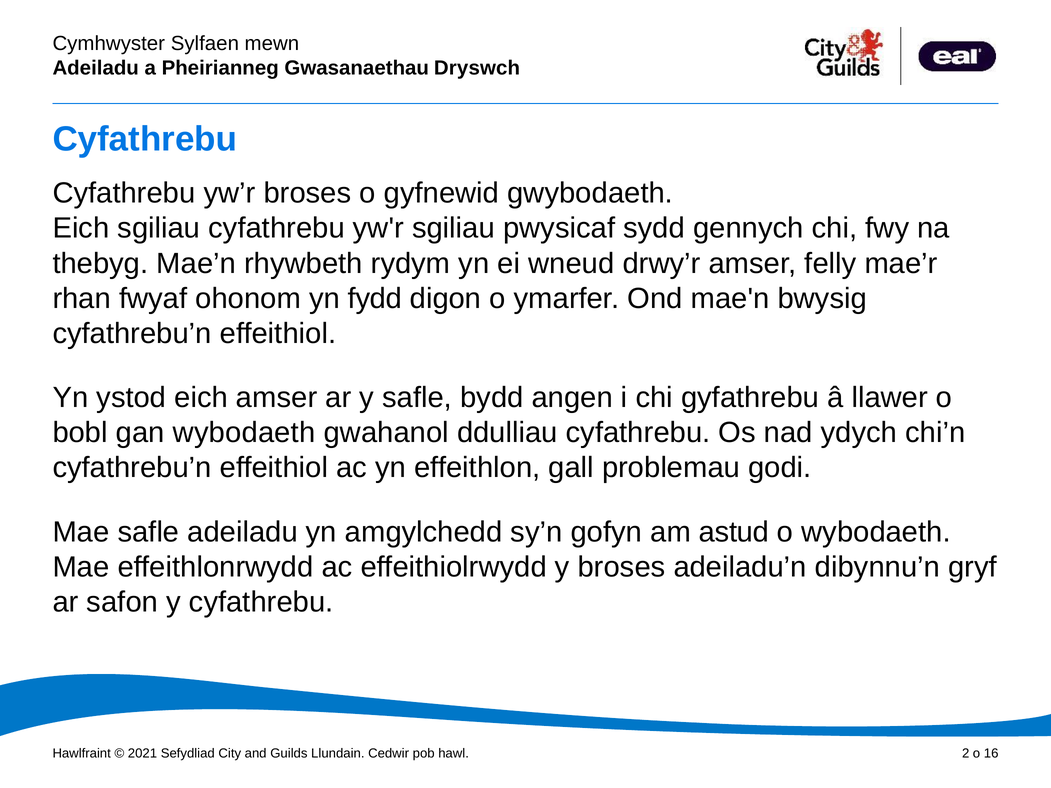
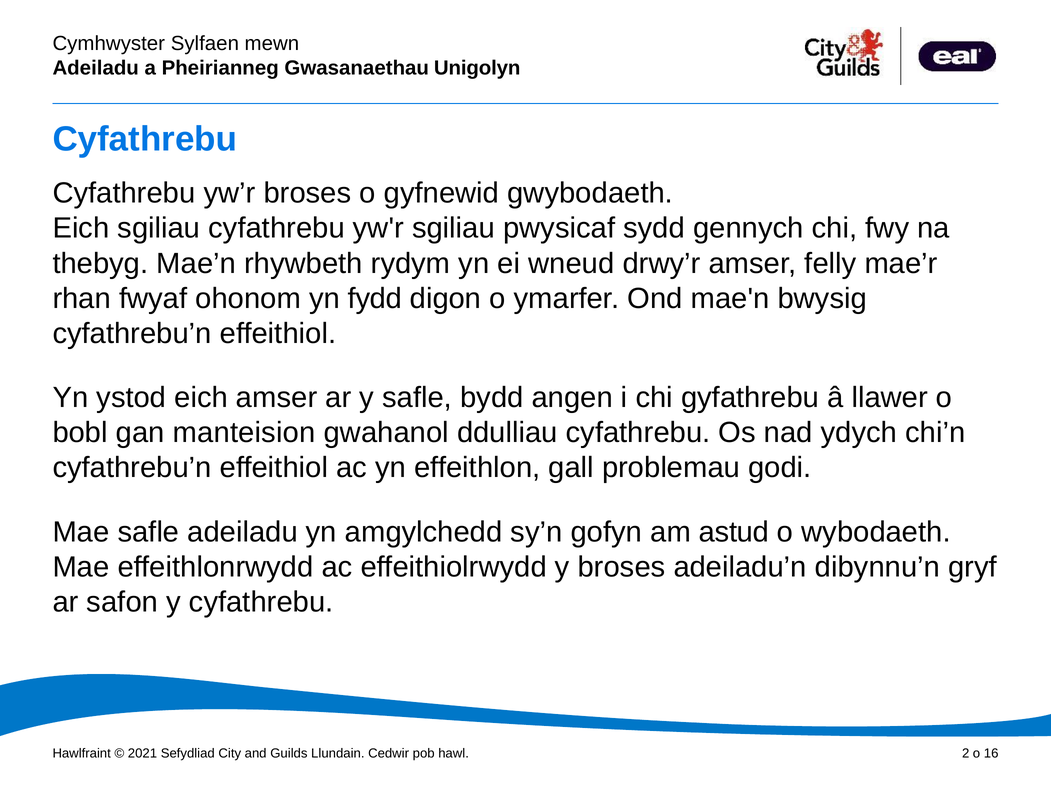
Dryswch: Dryswch -> Unigolyn (477, 68)
gan wybodaeth: wybodaeth -> manteision (244, 433)
